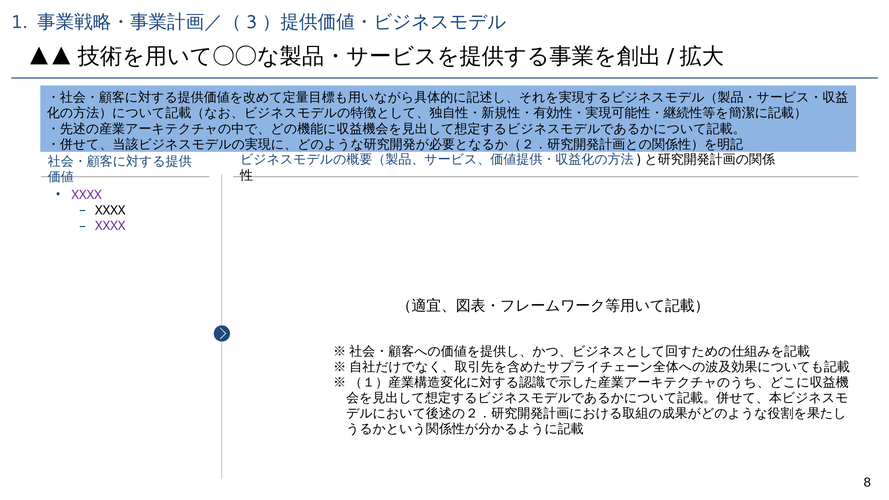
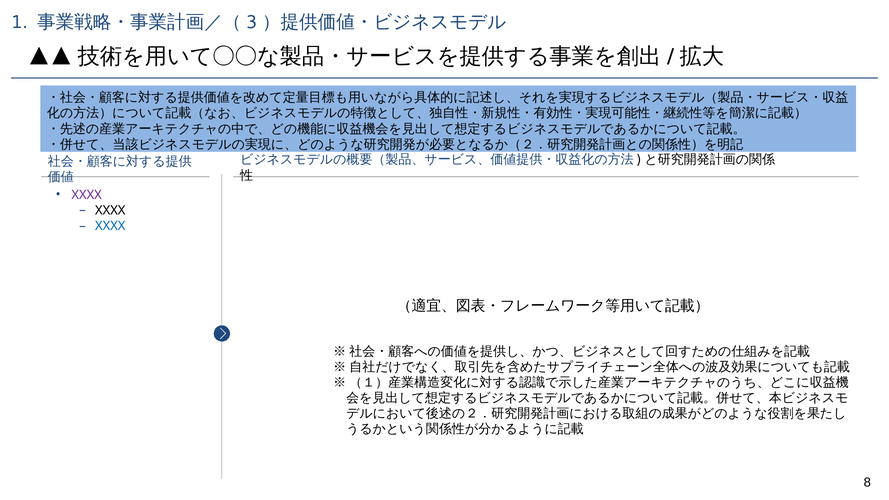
XXXX colour: purple -> blue (110, 226)
